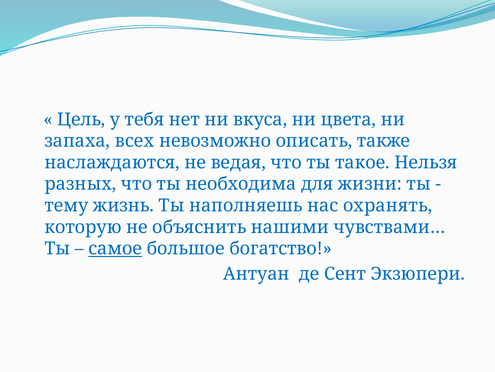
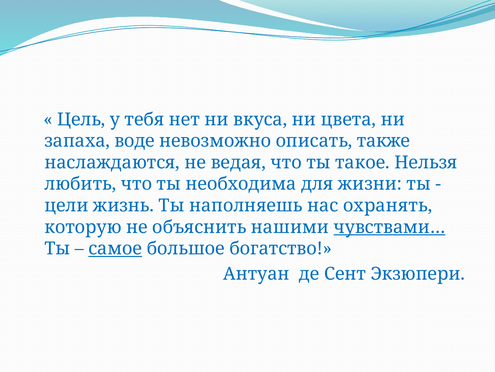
всех: всех -> воде (135, 141)
разных: разных -> любить (80, 184)
тему: тему -> цели (66, 205)
чувствами… underline: none -> present (389, 227)
